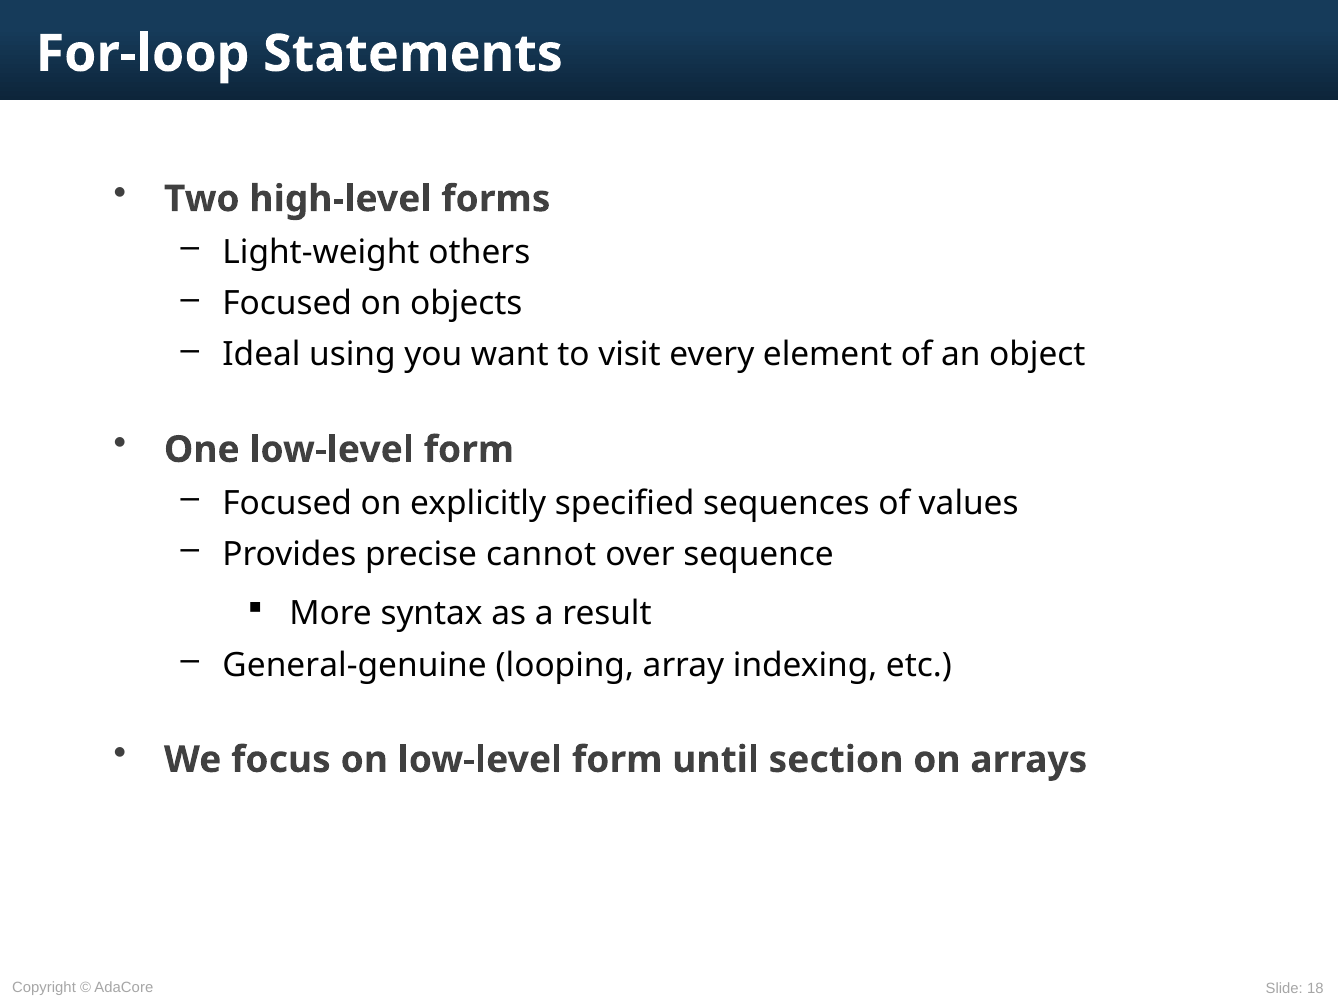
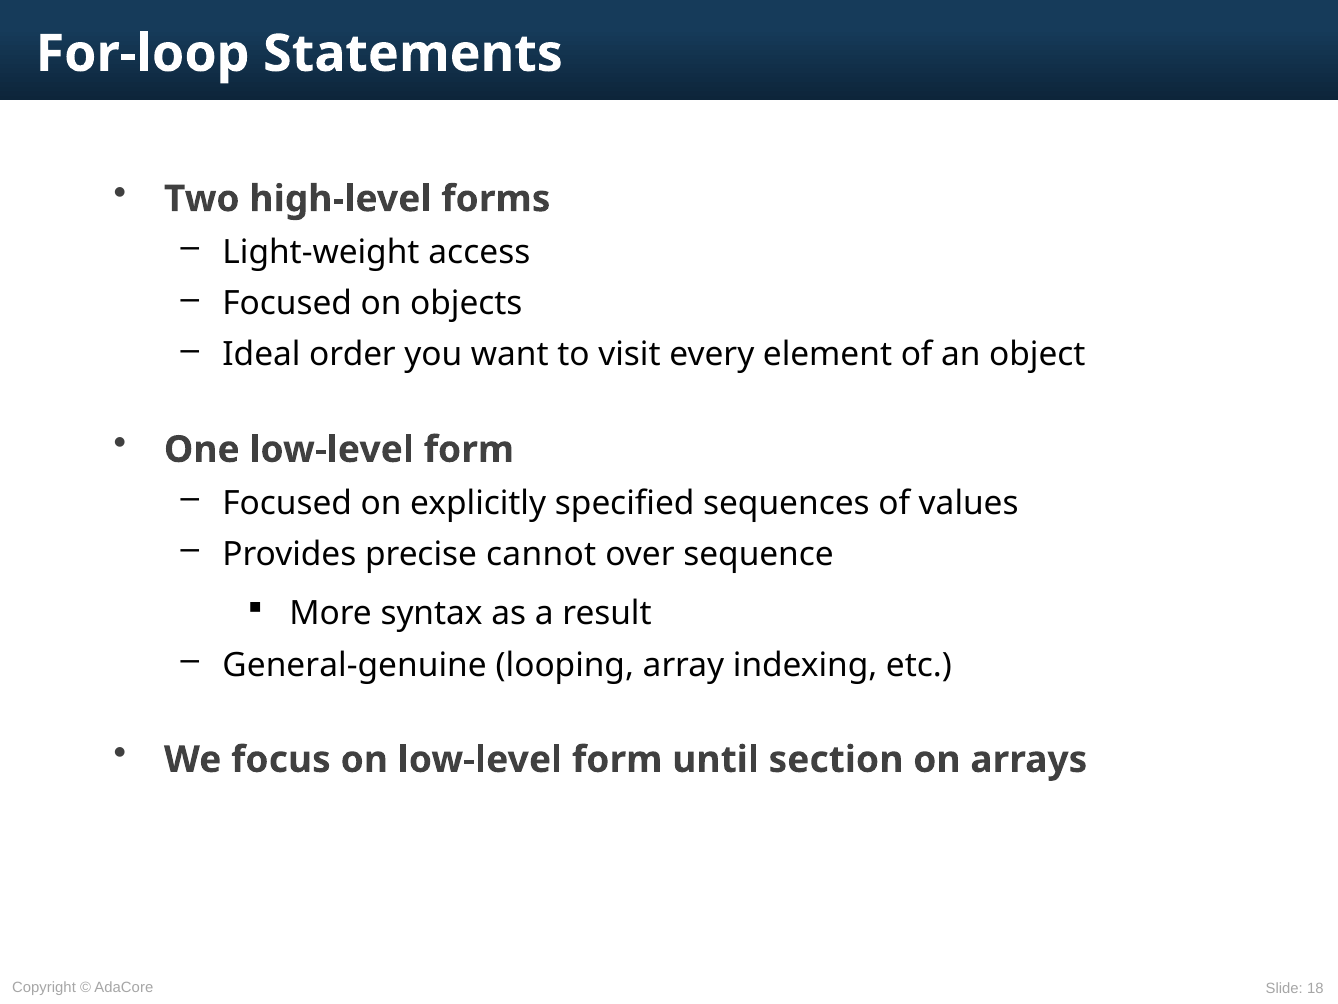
others: others -> access (479, 252)
using: using -> order (352, 355)
